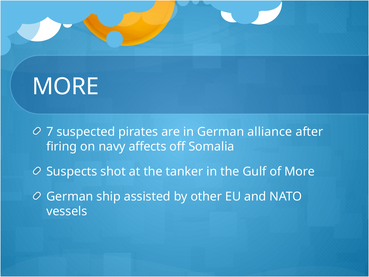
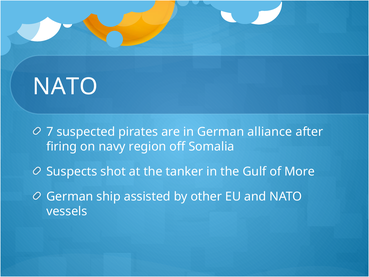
MORE: MORE -> NATO (65, 86)
affects: affects -> region (148, 146)
